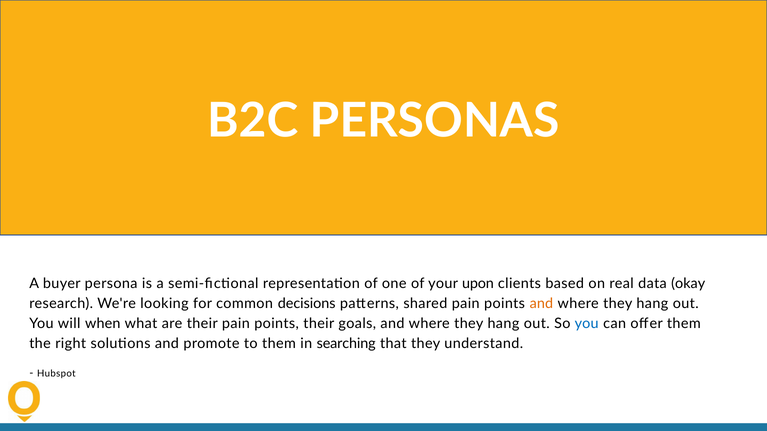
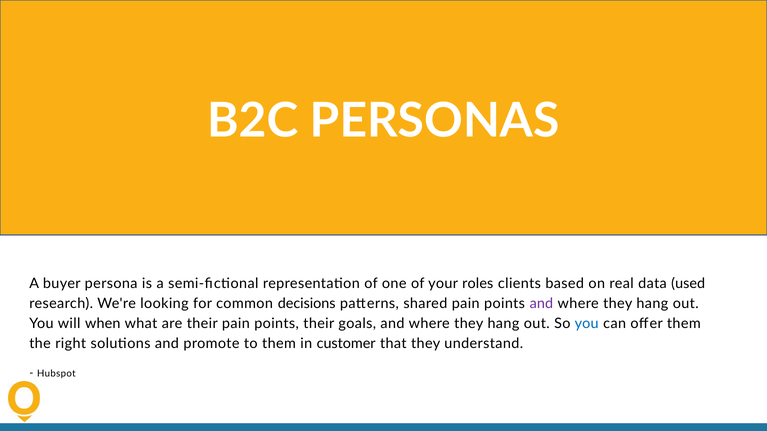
upon: upon -> roles (478, 284)
okay: okay -> used (688, 284)
and colour: orange -> purple (541, 304)
searching: searching -> customer (346, 344)
